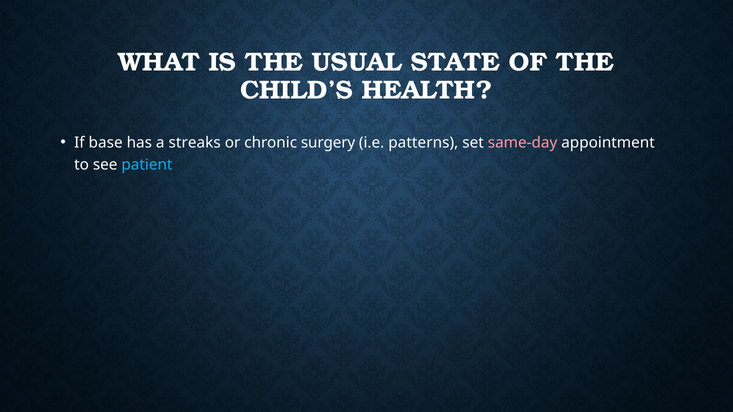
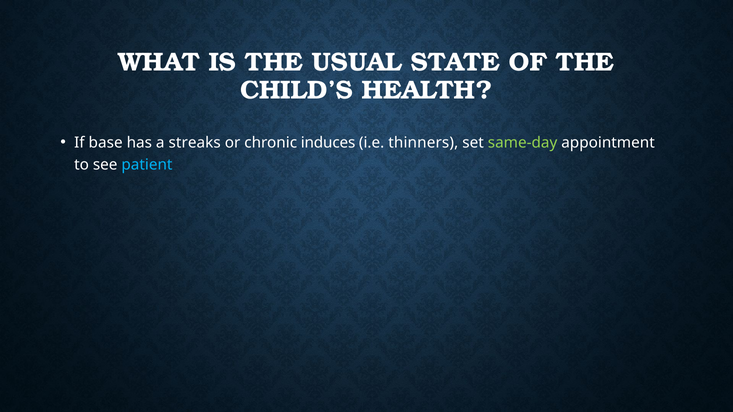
surgery: surgery -> induces (328, 143)
patterns: patterns -> thinners (423, 143)
same-day colour: pink -> light green (523, 143)
